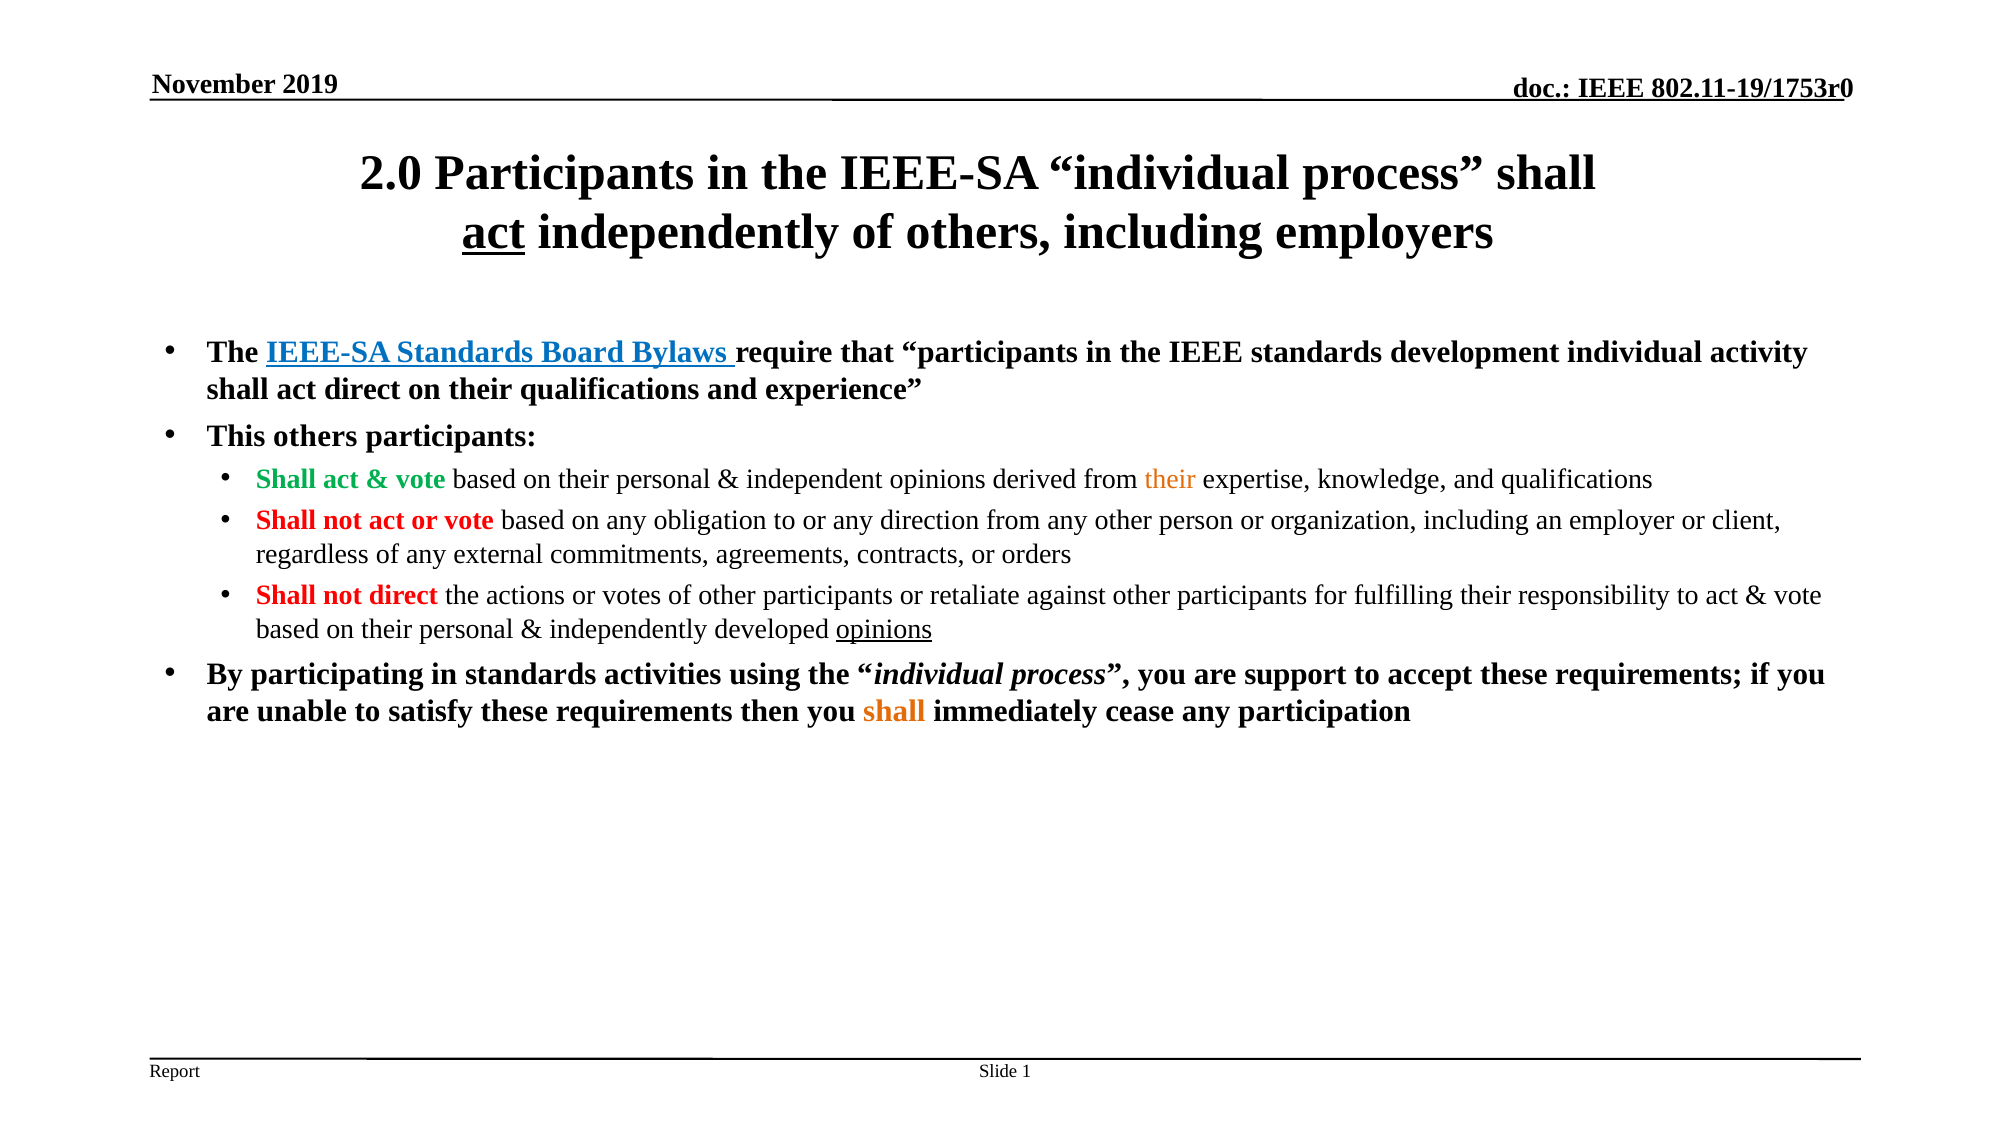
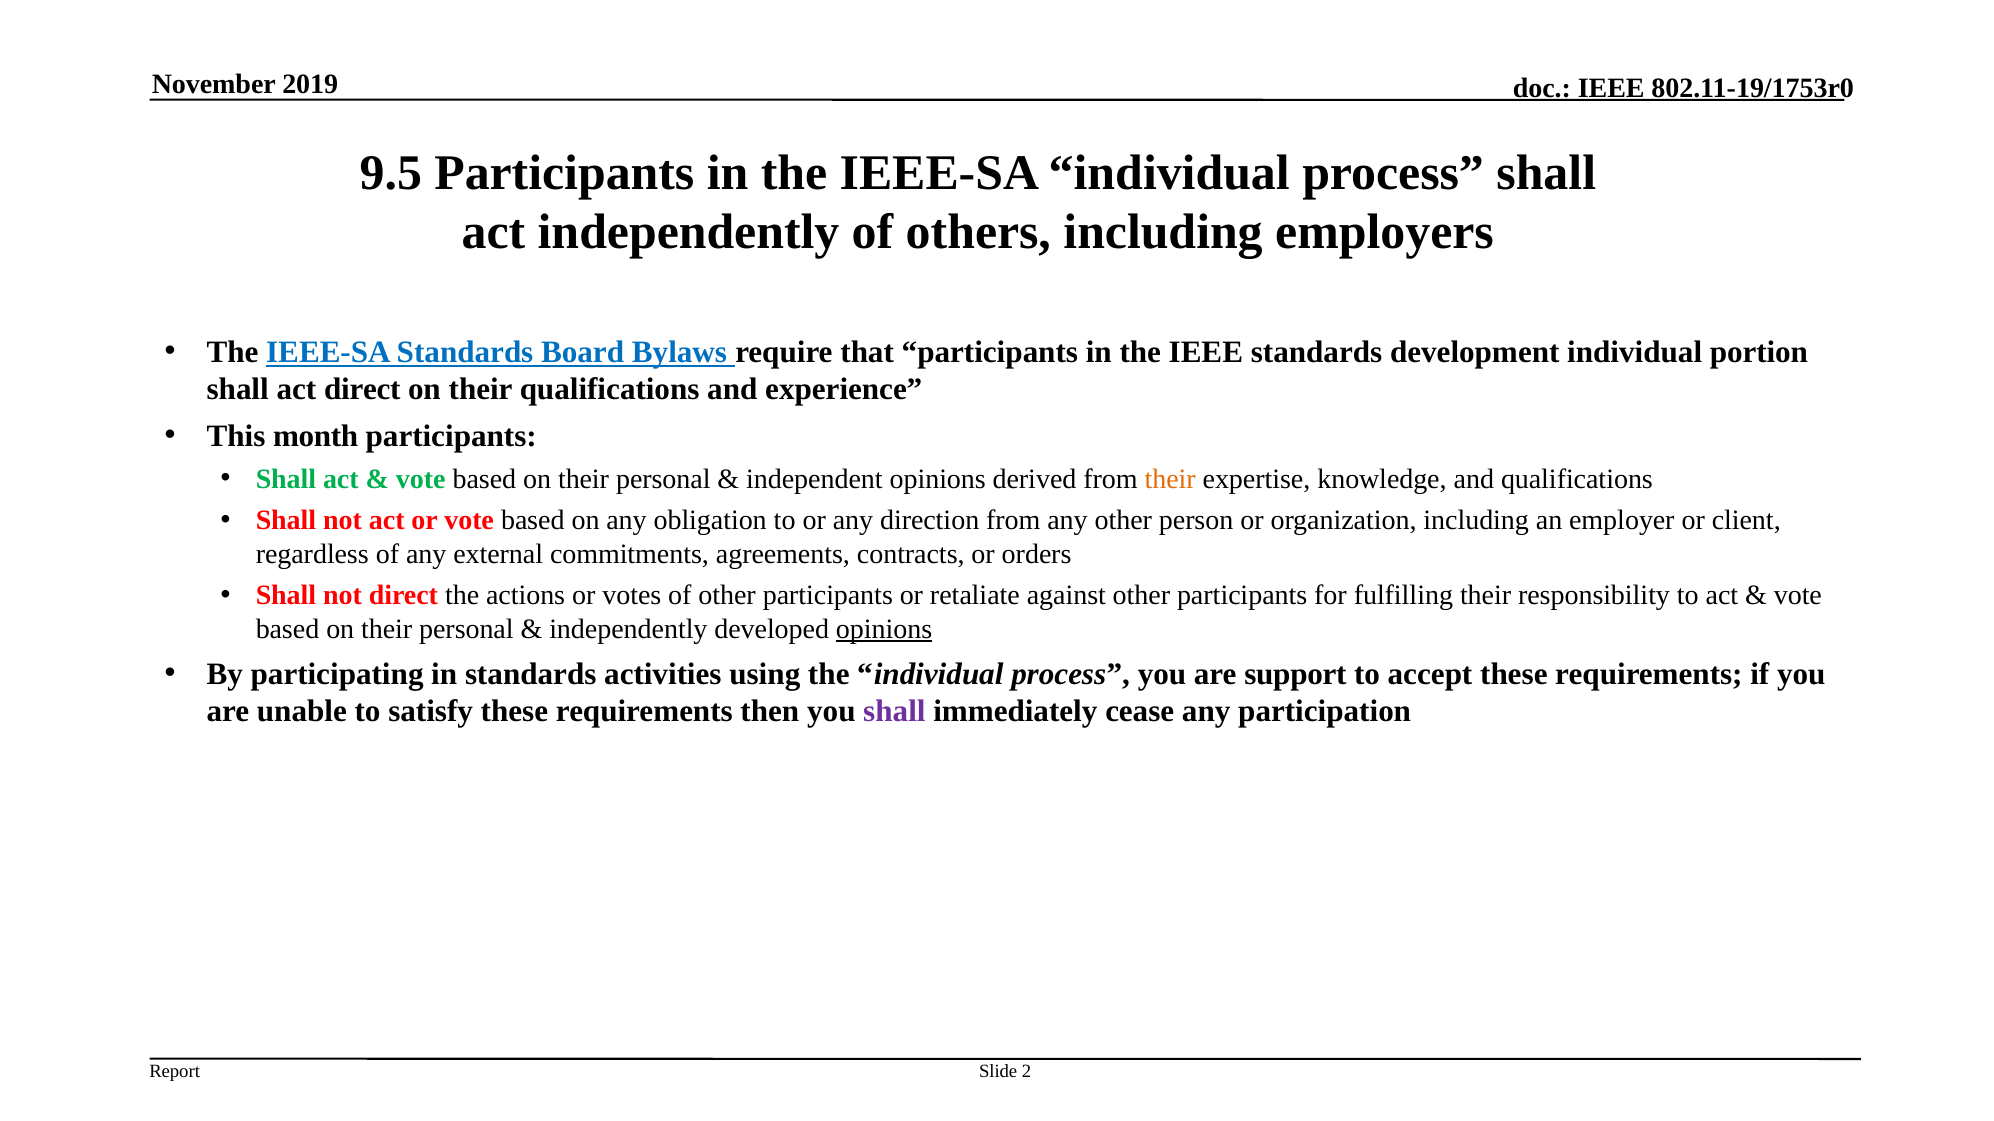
2.0: 2.0 -> 9.5 (391, 173)
act underline: present -> none (493, 233)
activity: activity -> portion (1759, 352)
This others: others -> month (316, 437)
shall colour: orange -> purple (894, 712)
1: 1 -> 2 (1027, 1072)
